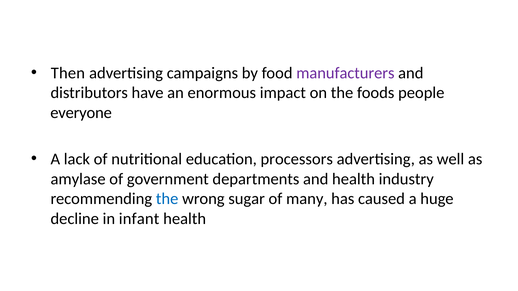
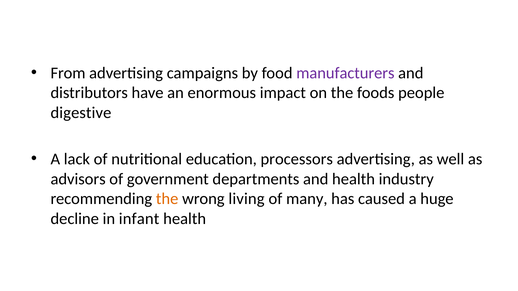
Then: Then -> From (68, 73)
everyone: everyone -> digestive (81, 113)
amylase: amylase -> advisors (78, 179)
the colour: blue -> orange (167, 199)
sugar: sugar -> living (247, 199)
